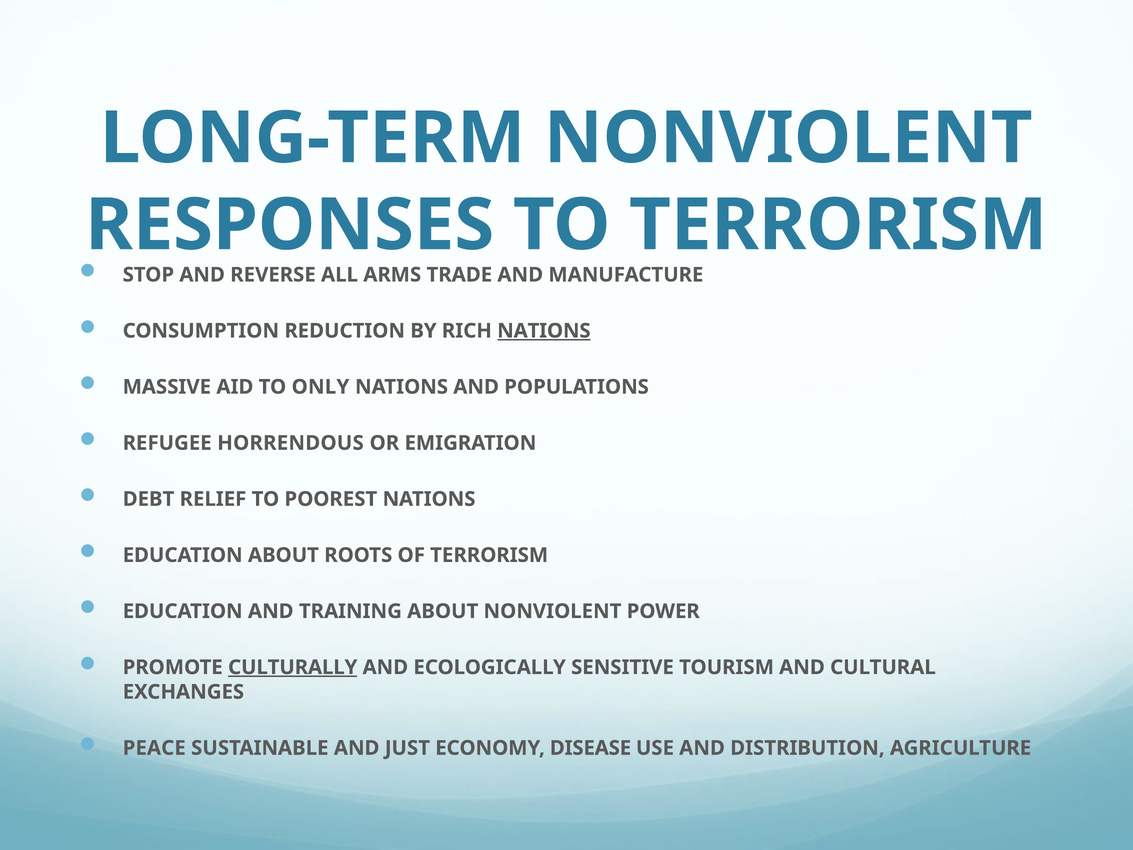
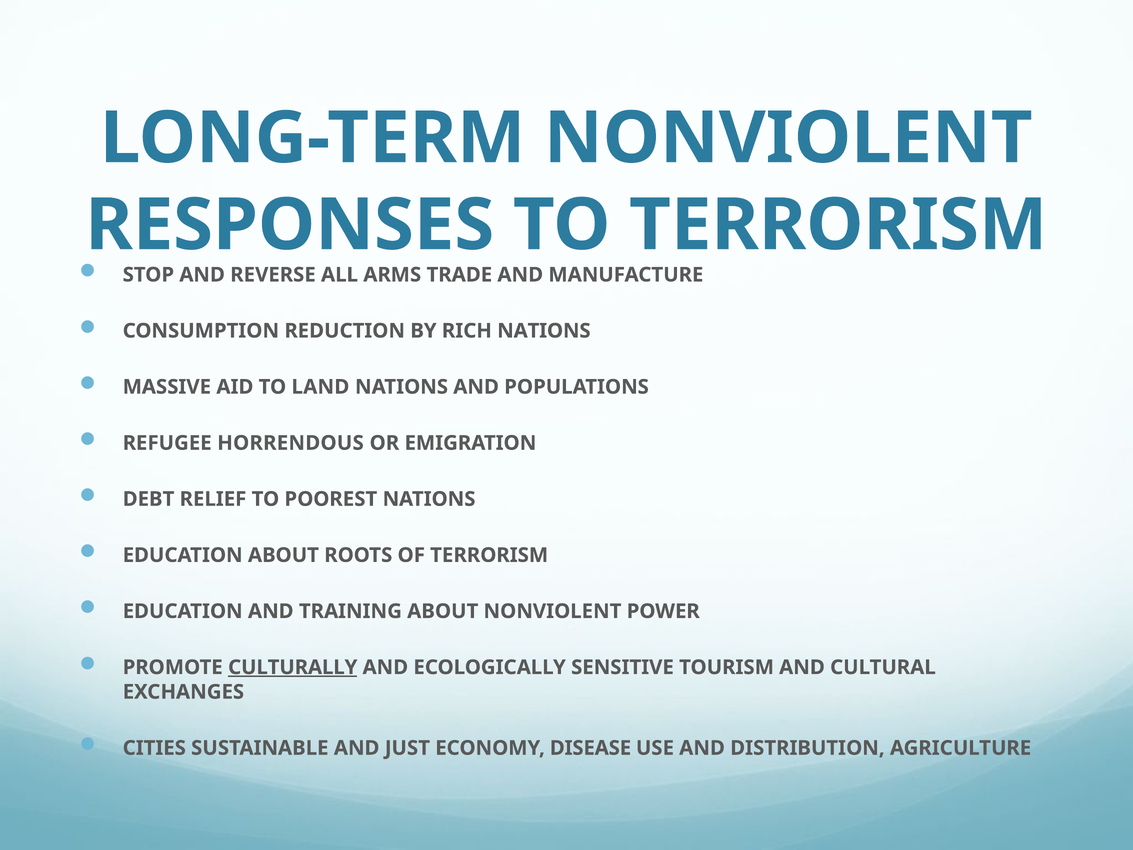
NATIONS underline: present -> none (544, 331)
ONLY: ONLY -> LAND (320, 387)
PEACE: PEACE -> CITIES (154, 748)
